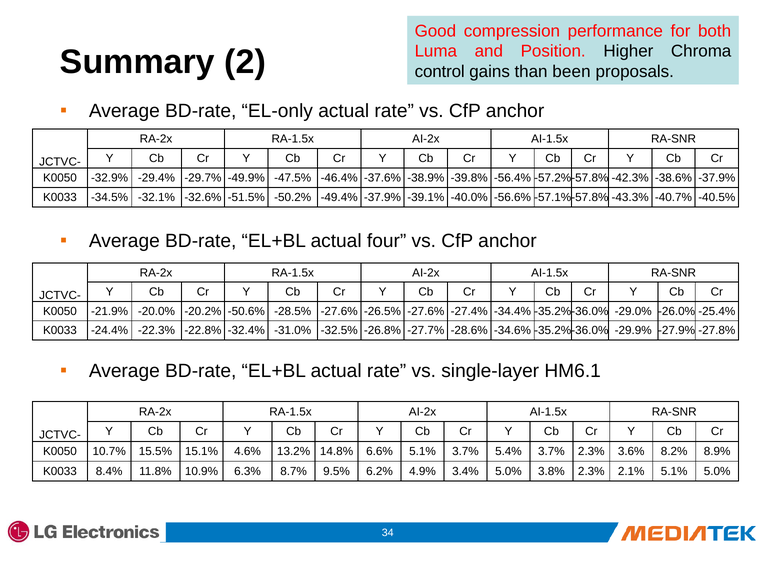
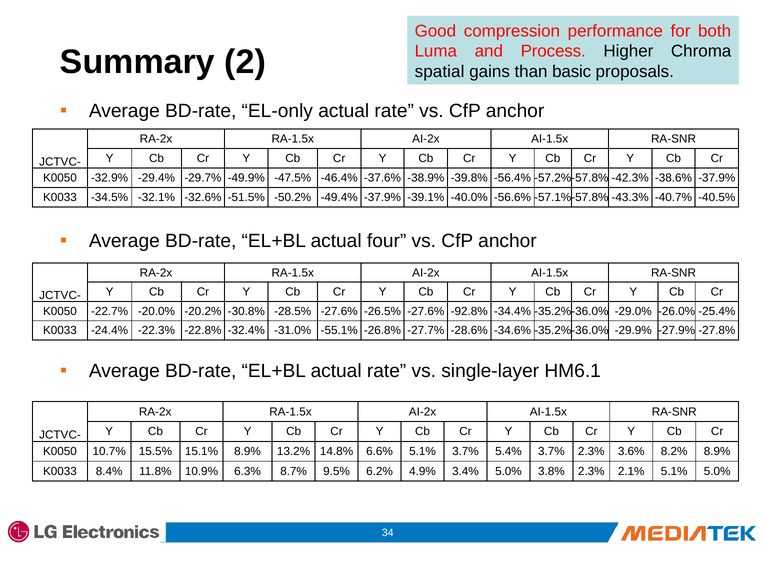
Position: Position -> Process (553, 51)
control: control -> spatial (440, 72)
been: been -> basic (572, 72)
-21.9%: -21.9% -> -22.7% (110, 312)
-50.6%: -50.6% -> -30.8% (246, 312)
-27.4%: -27.4% -> -92.8% (469, 312)
-32.5%: -32.5% -> -55.1% (339, 331)
15.1% 4.6%: 4.6% -> 8.9% (248, 452)
